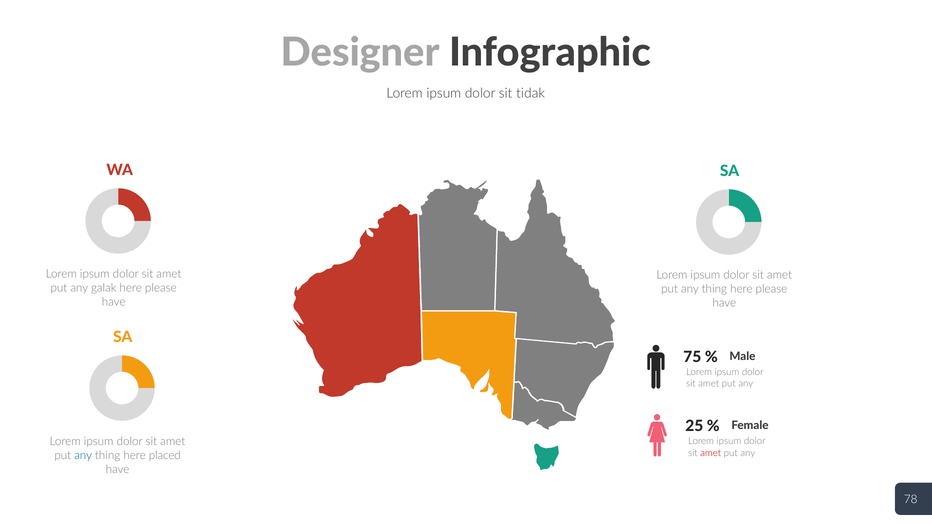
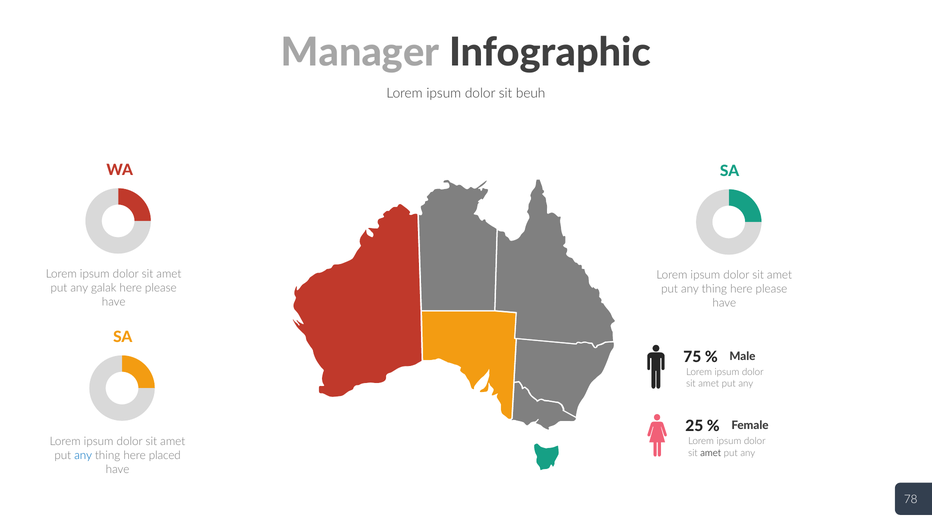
Designer: Designer -> Manager (360, 53)
tidak: tidak -> beuh (531, 93)
amet colour: red -> black (711, 453)
